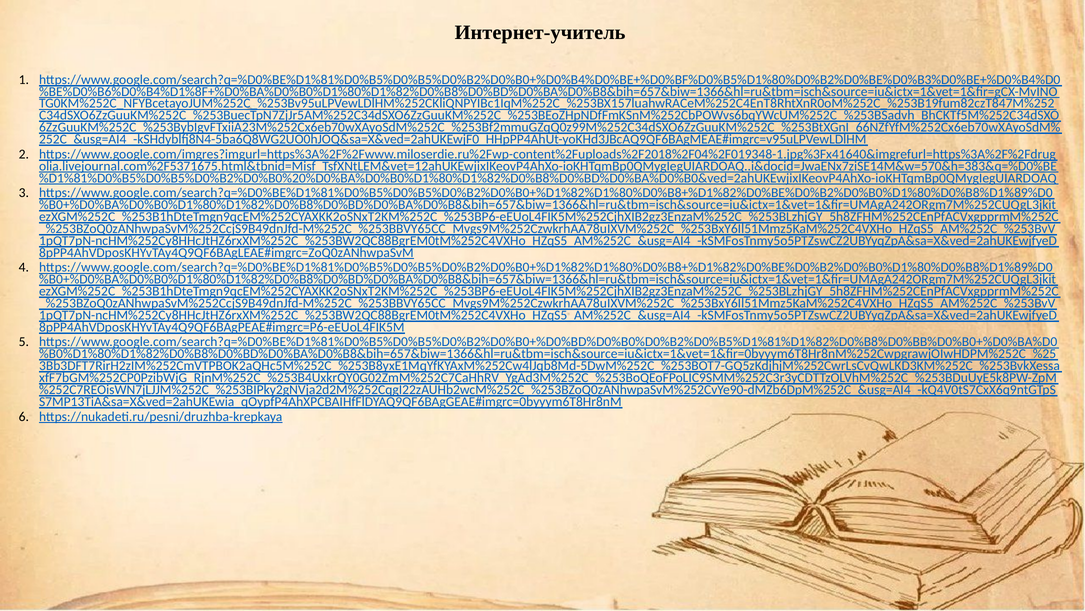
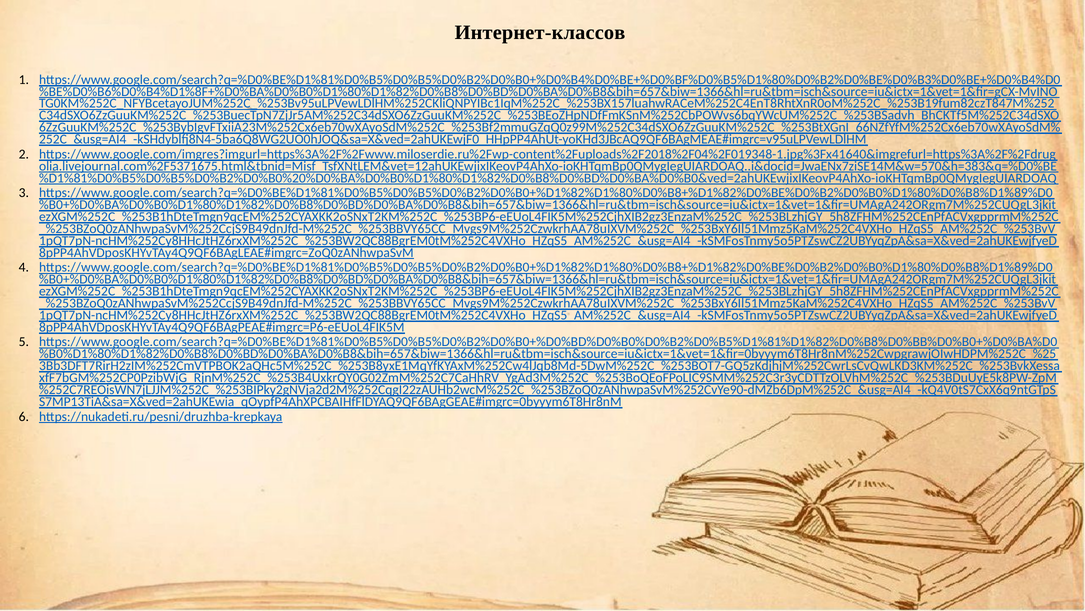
Интернет-учитель: Интернет-учитель -> Интернет-классов (540, 32)
